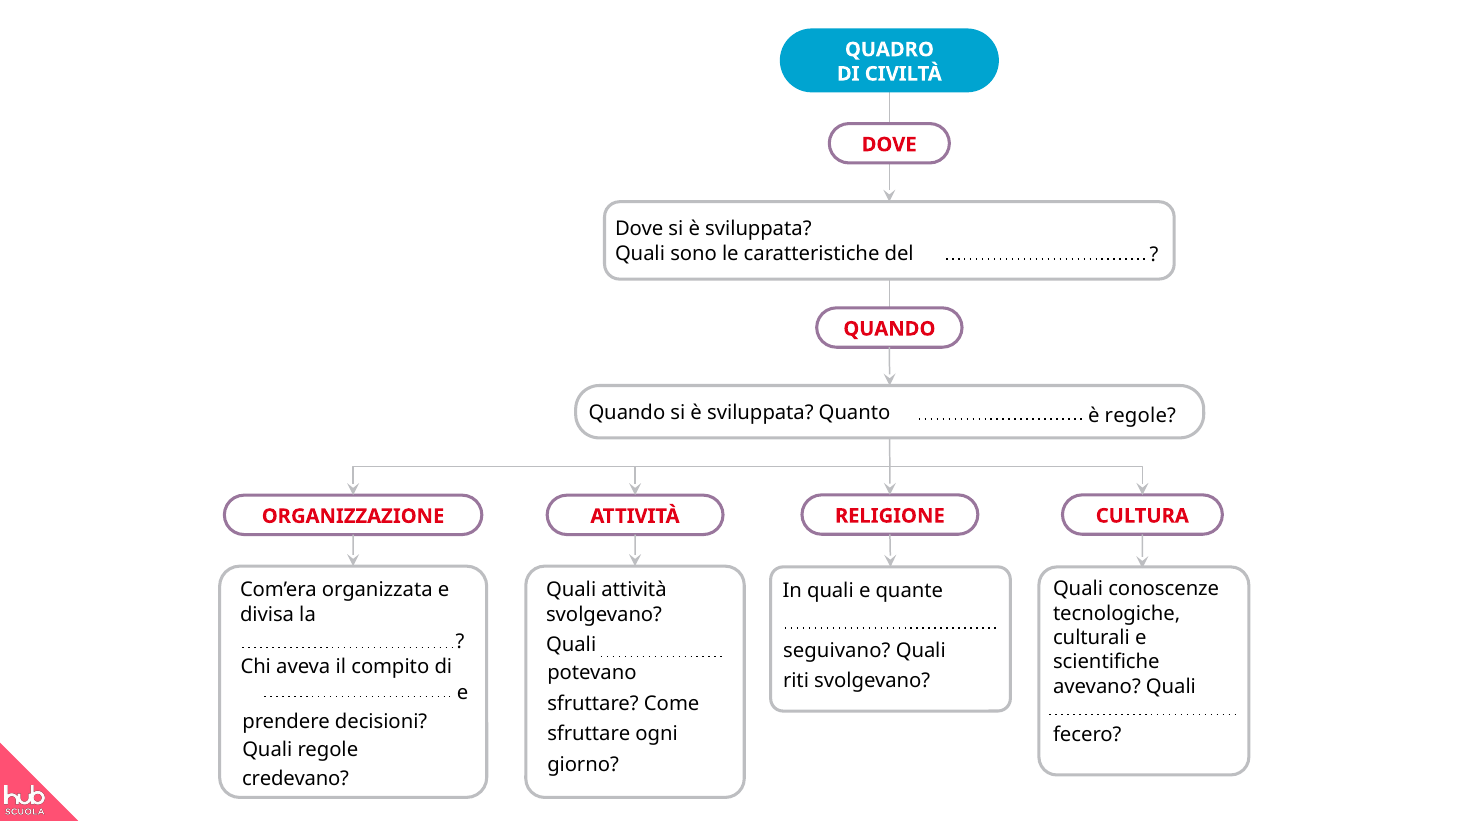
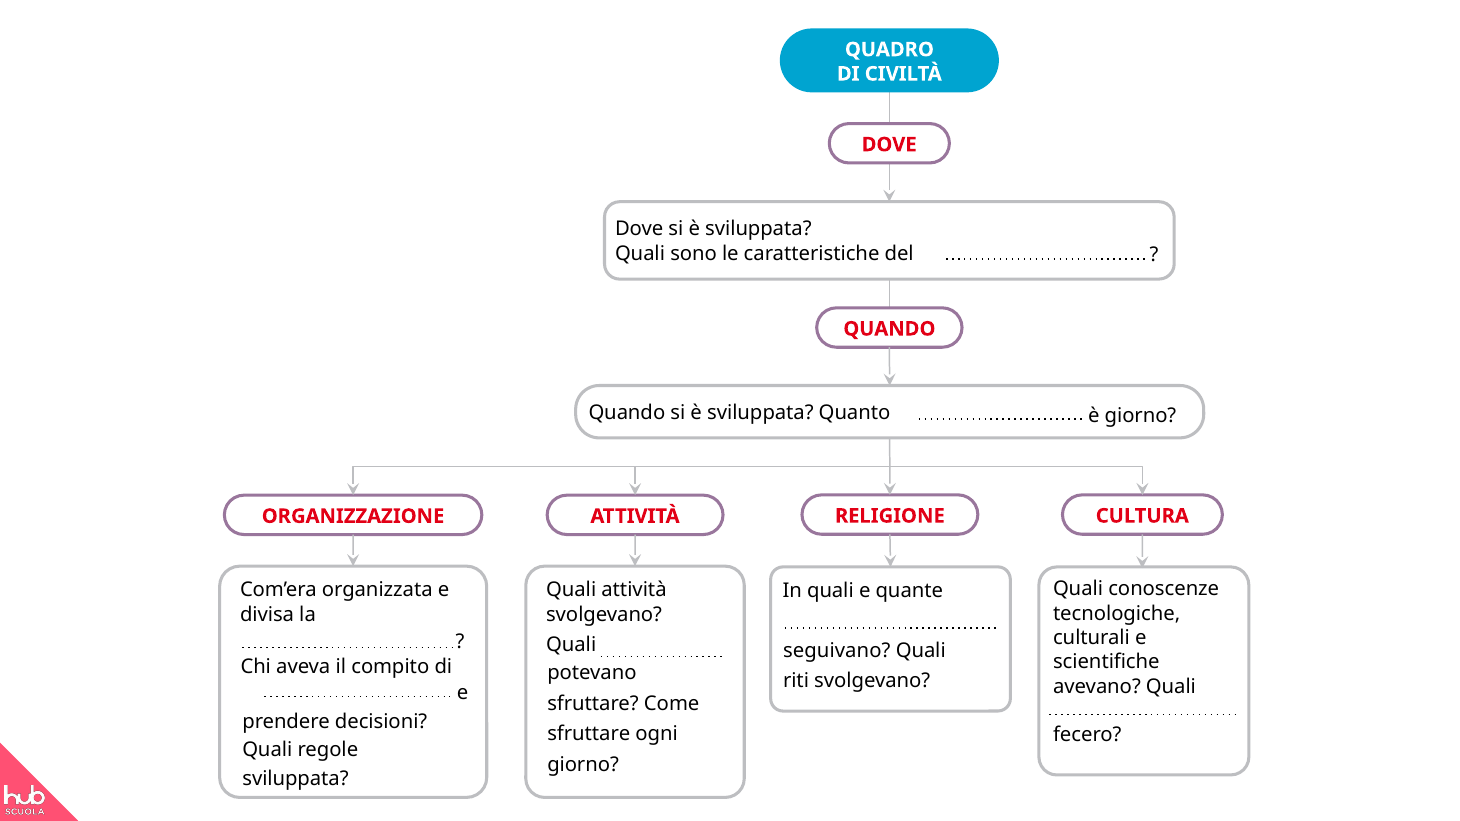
è regole: regole -> giorno (1140, 416)
credevano: credevano -> sviluppata (295, 779)
